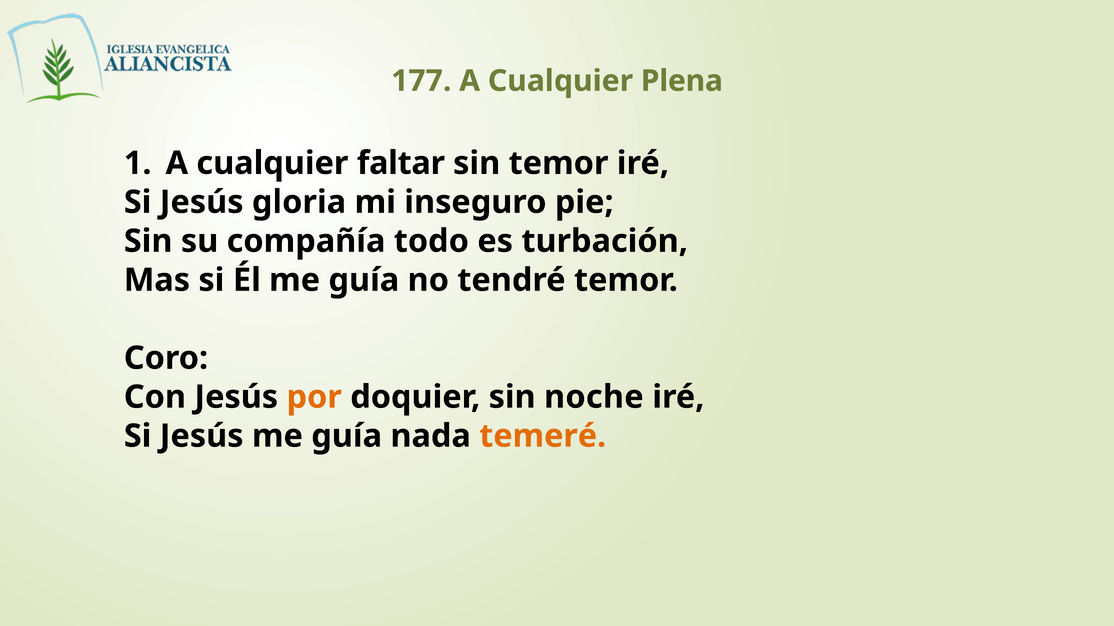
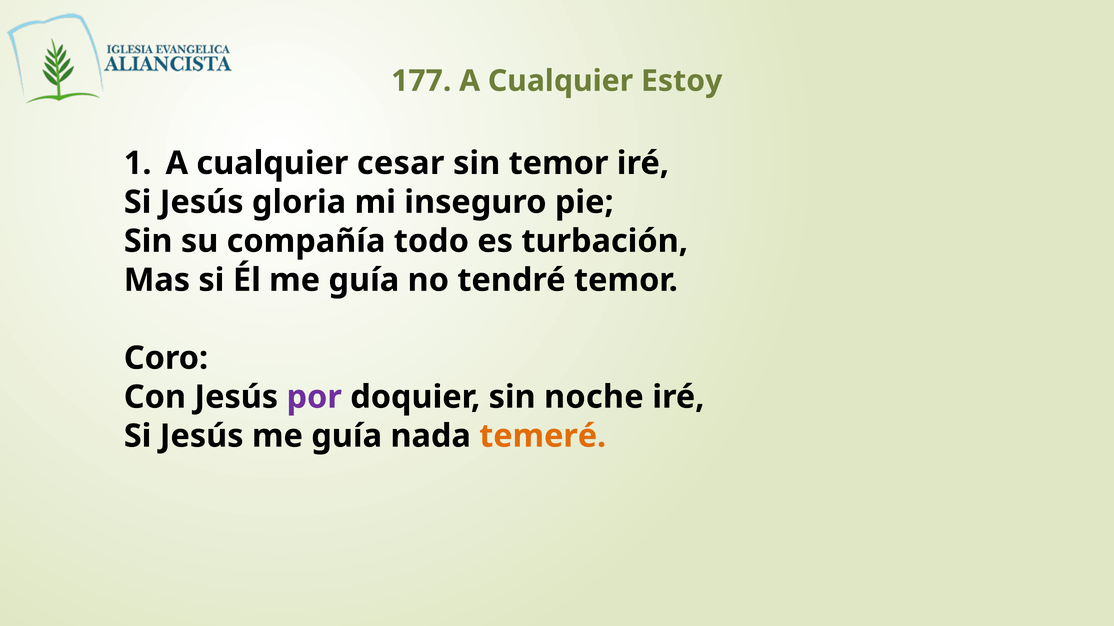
Plena: Plena -> Estoy (682, 81)
faltar: faltar -> cesar (401, 163)
por colour: orange -> purple (314, 397)
